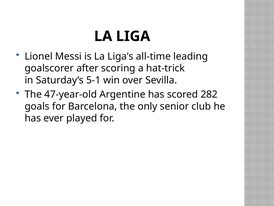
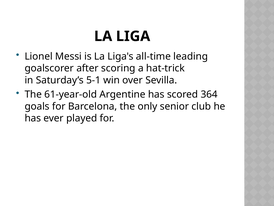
47-year-old: 47-year-old -> 61-year-old (71, 94)
282: 282 -> 364 (209, 94)
